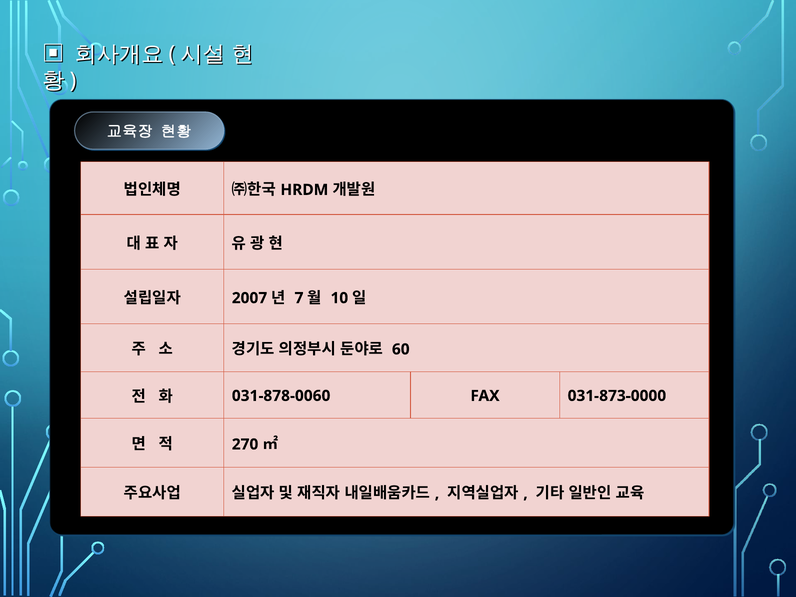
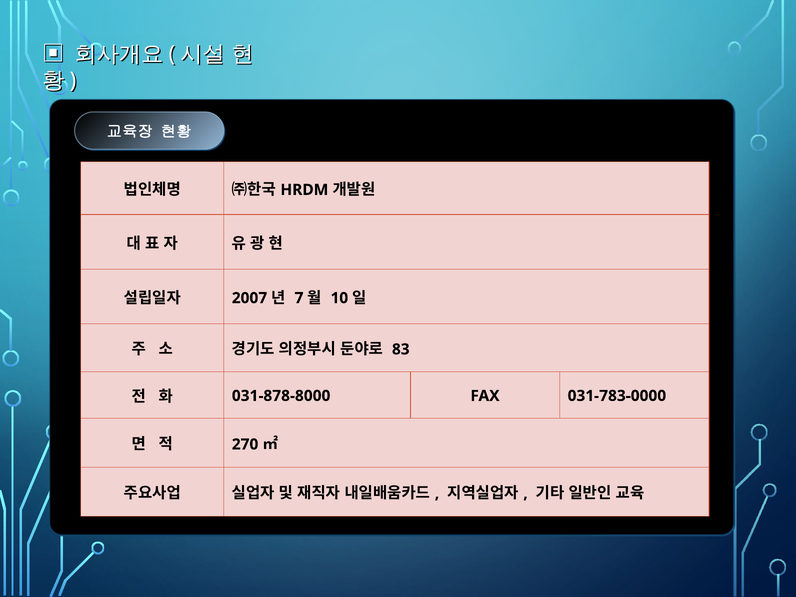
60: 60 -> 83 (401, 349)
031-878-0060: 031-878-0060 -> 031-878-8000 (281, 396)
031-873-0000: 031-873-0000 -> 031-783-0000 (617, 396)
